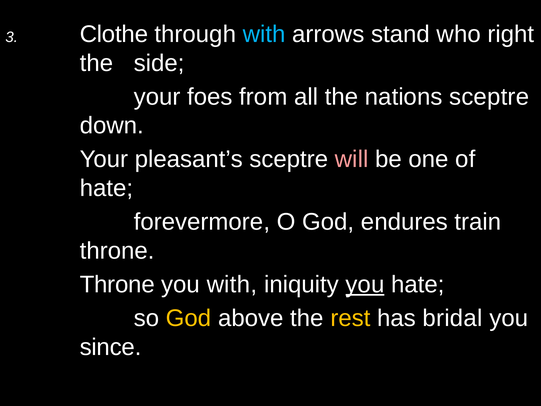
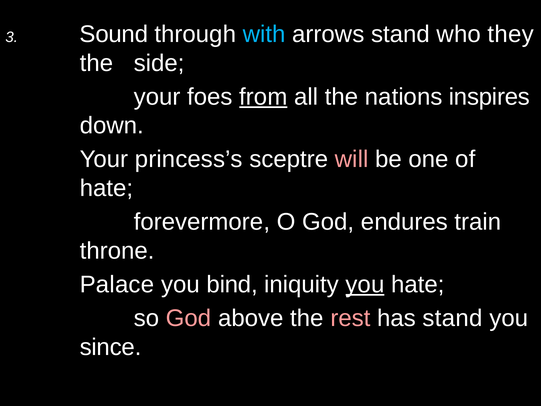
Clothe: Clothe -> Sound (114, 34)
right: right -> they (511, 34)
from underline: none -> present (263, 97)
nations sceptre: sceptre -> inspires (489, 97)
pleasant’s: pleasant’s -> princess’s (189, 159)
Throne: Throne -> Palace (117, 284)
you with: with -> bind (232, 284)
God colour: yellow -> pink (189, 318)
rest colour: yellow -> pink (350, 318)
has bridal: bridal -> stand (453, 318)
